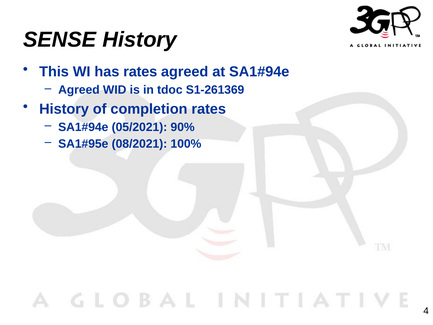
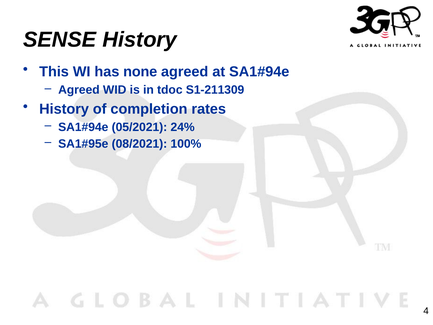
has rates: rates -> none (140, 72)
S1-261369: S1-261369 -> S1-211309 (215, 90)
90%: 90% -> 24% (183, 127)
